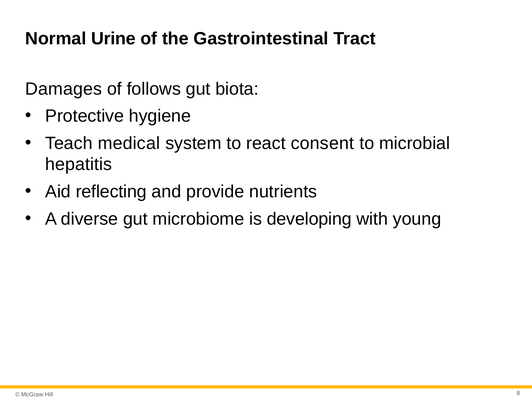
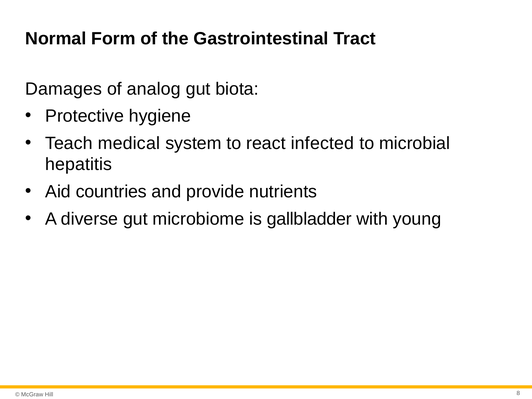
Urine: Urine -> Form (113, 39)
follows: follows -> analog (154, 89)
consent: consent -> infected (322, 143)
reflecting: reflecting -> countries (111, 192)
developing: developing -> gallbladder (309, 219)
